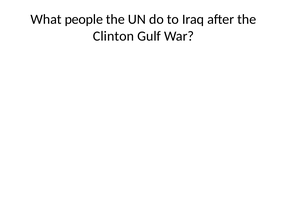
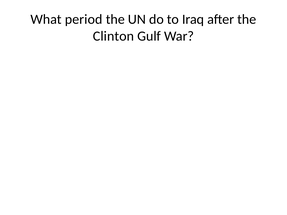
people: people -> period (84, 19)
